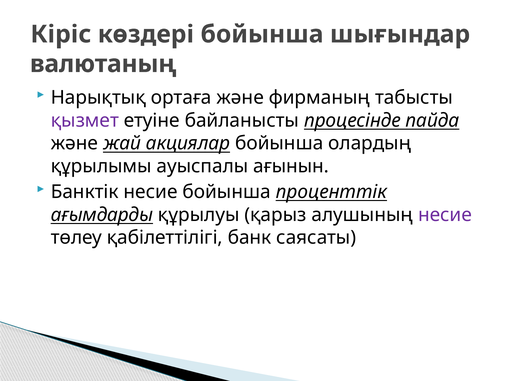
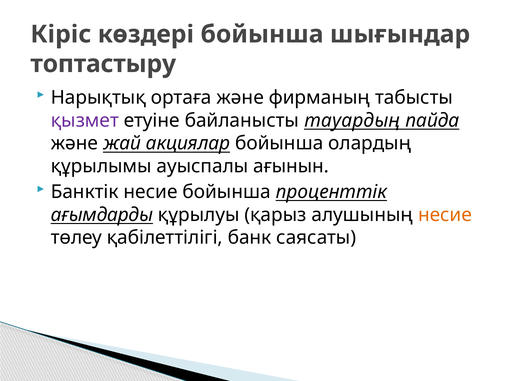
валютаның: валютаның -> топтастыру (103, 64)
процесінде: процесінде -> тауардың (352, 120)
несие colour: purple -> orange (445, 215)
